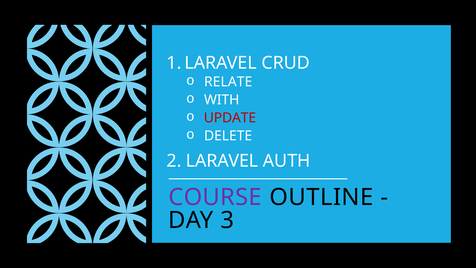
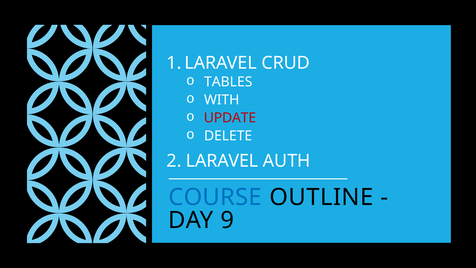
RELATE: RELATE -> TABLES (228, 82)
COURSE colour: purple -> blue (215, 197)
3: 3 -> 9 (227, 220)
